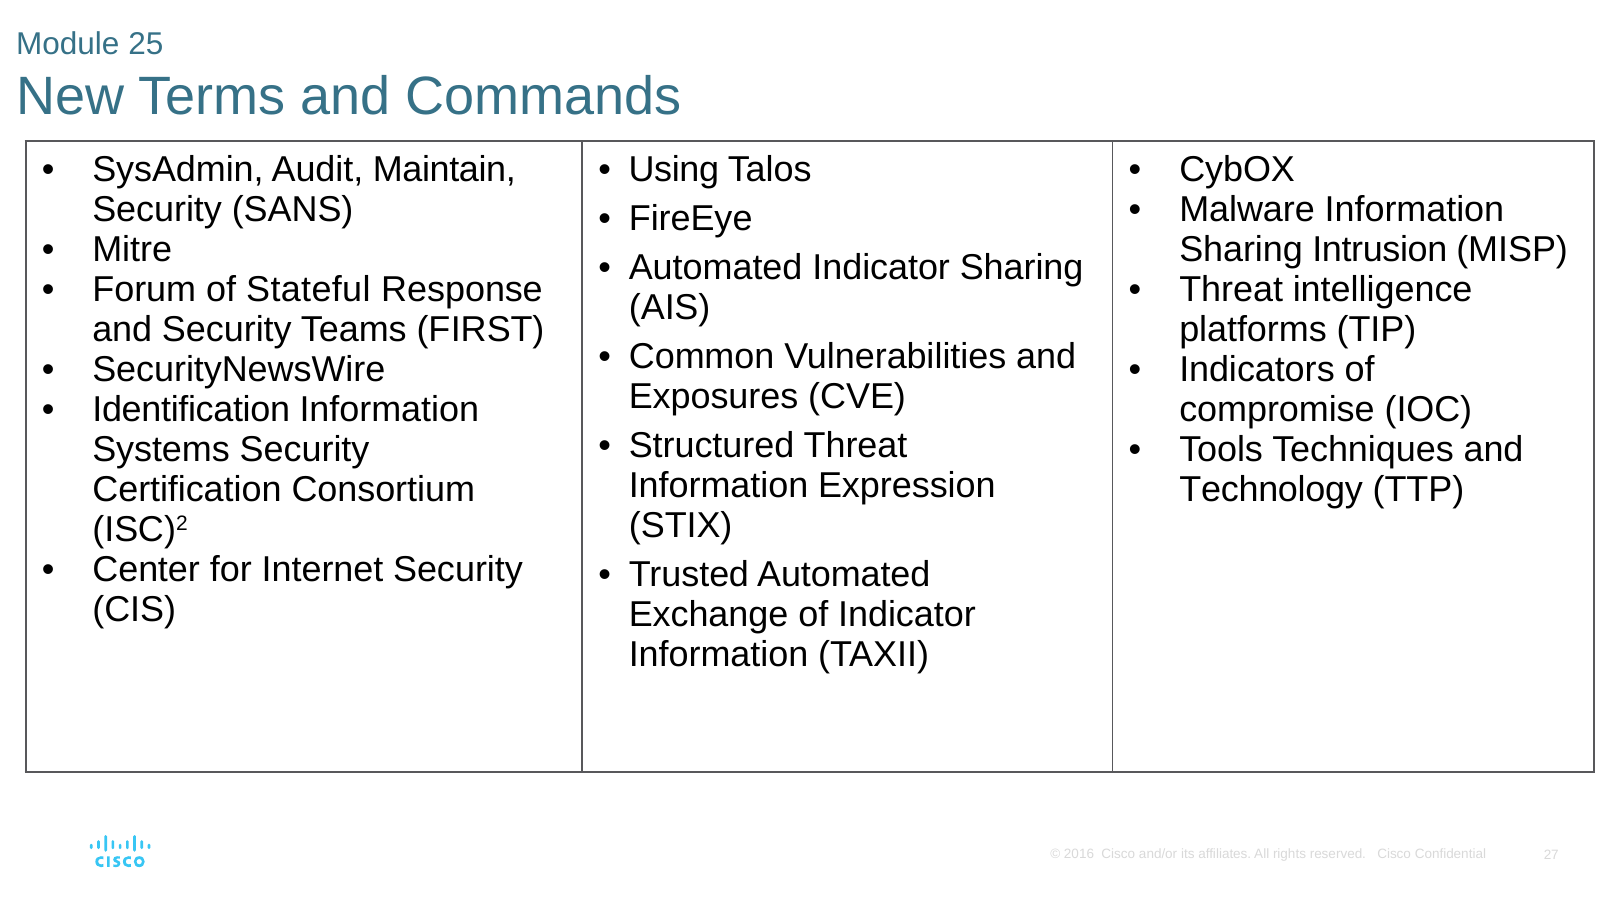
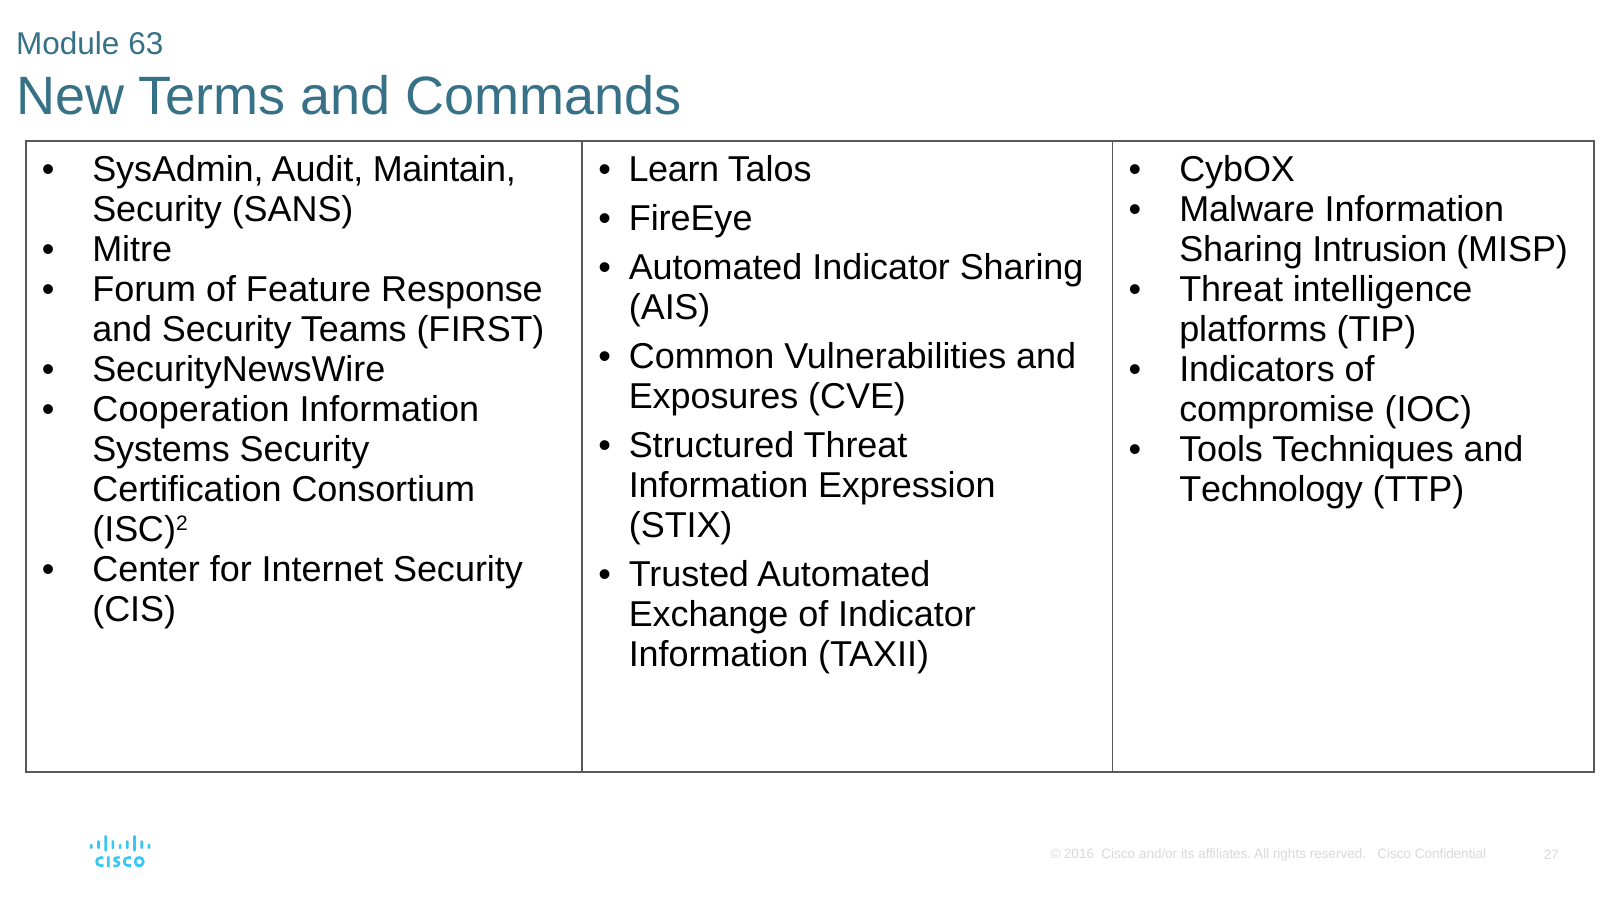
25: 25 -> 63 (146, 44)
Using: Using -> Learn (674, 170)
Stateful: Stateful -> Feature (308, 290)
Identification: Identification -> Cooperation (191, 410)
